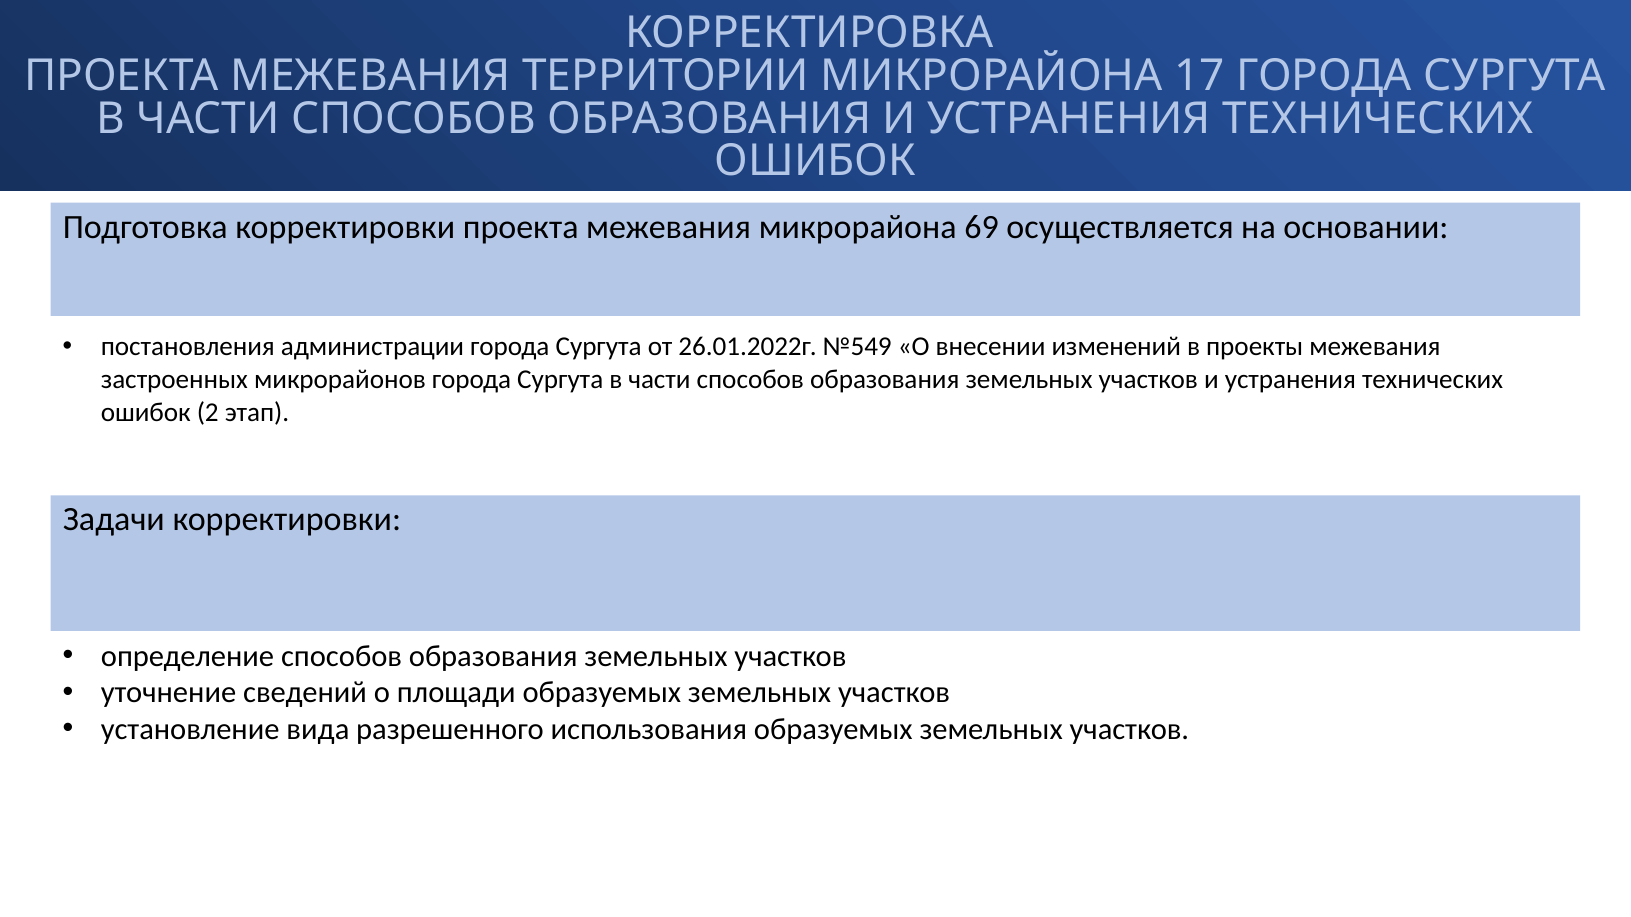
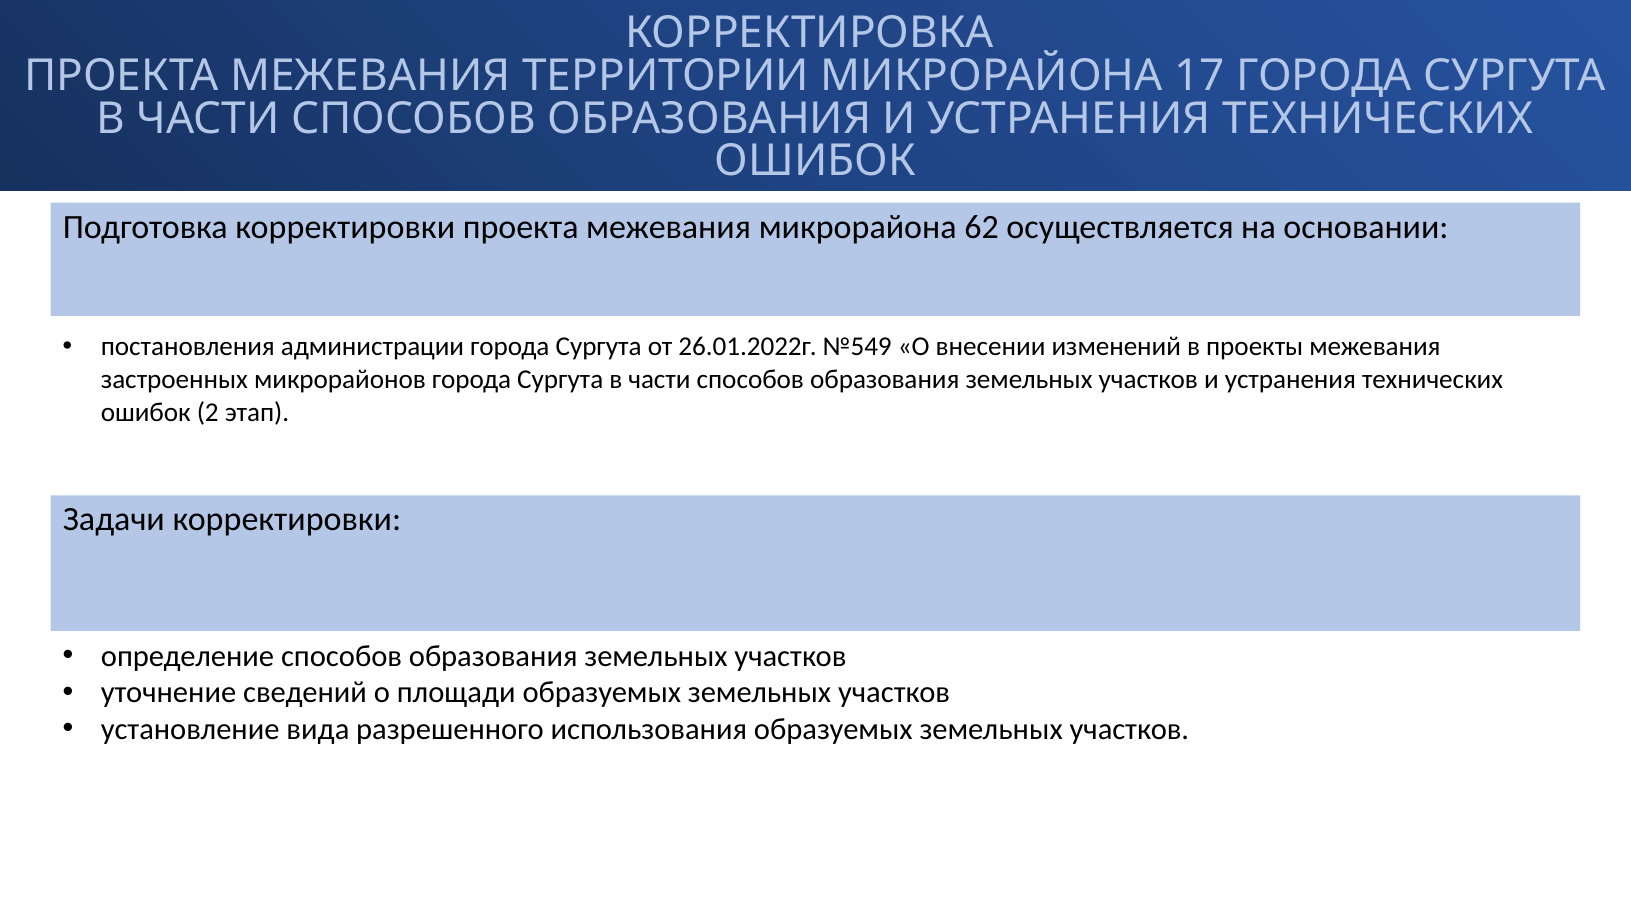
69: 69 -> 62 (982, 227)
